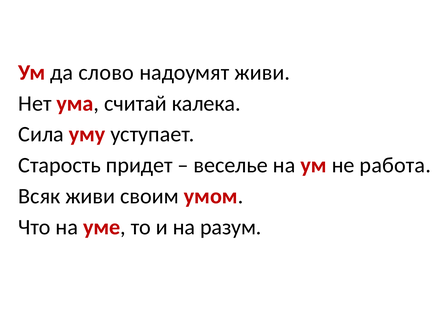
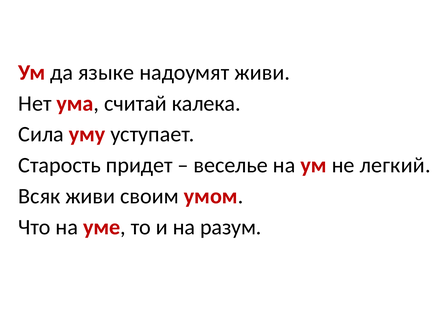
слово: слово -> языке (106, 72)
работа: работа -> легкий (395, 165)
